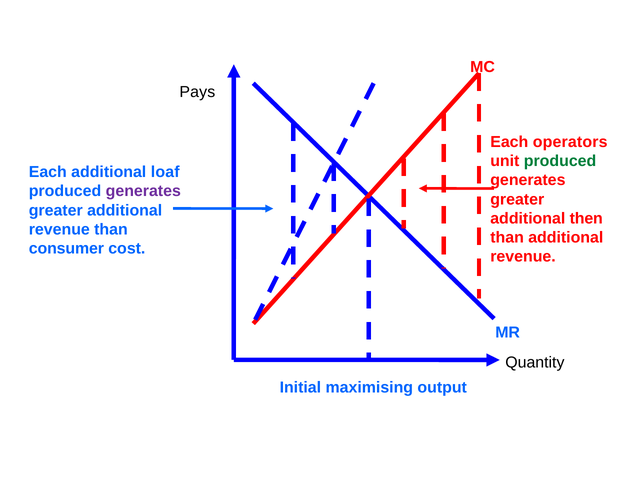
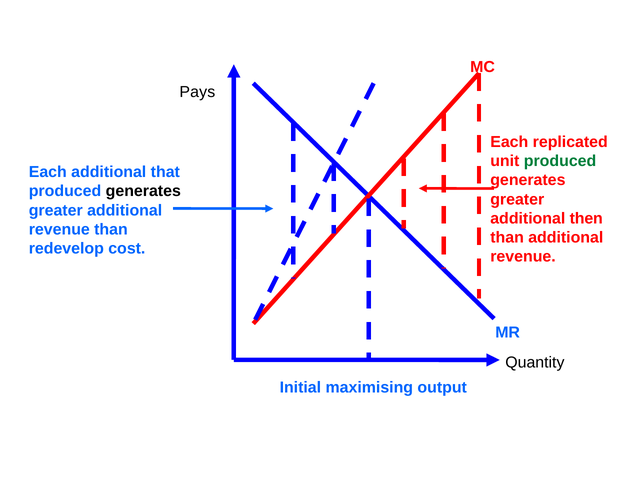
operators: operators -> replicated (570, 142)
loaf: loaf -> that (165, 172)
generates colour: purple -> black (143, 192)
consumer: consumer -> redevelop (66, 249)
